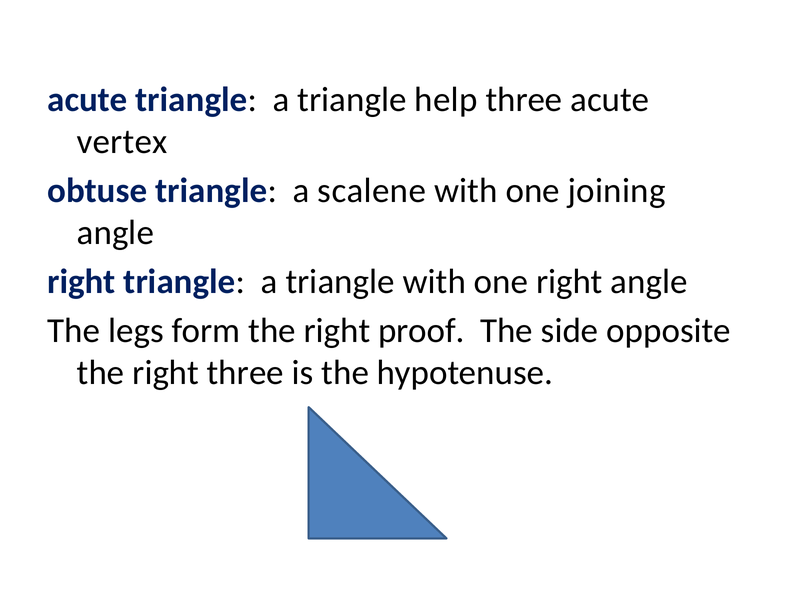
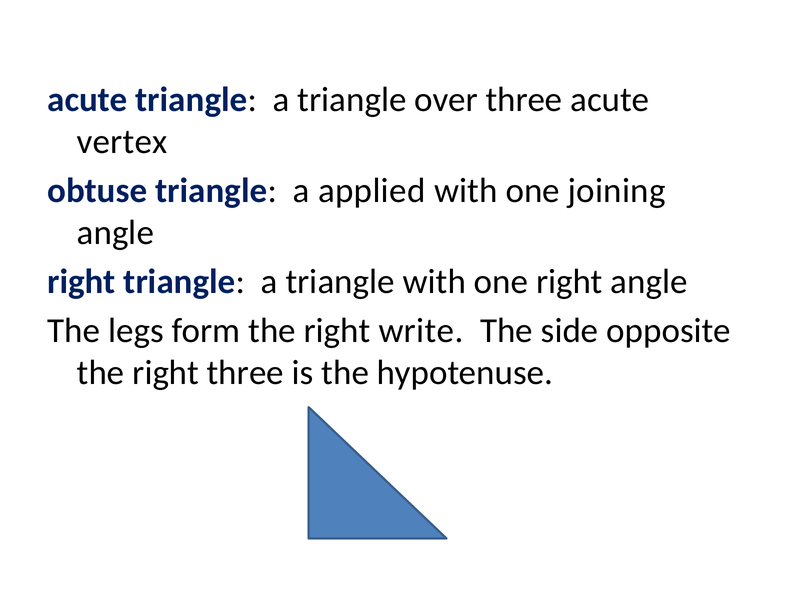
help: help -> over (446, 100)
scalene: scalene -> applied (372, 191)
proof: proof -> write (421, 331)
